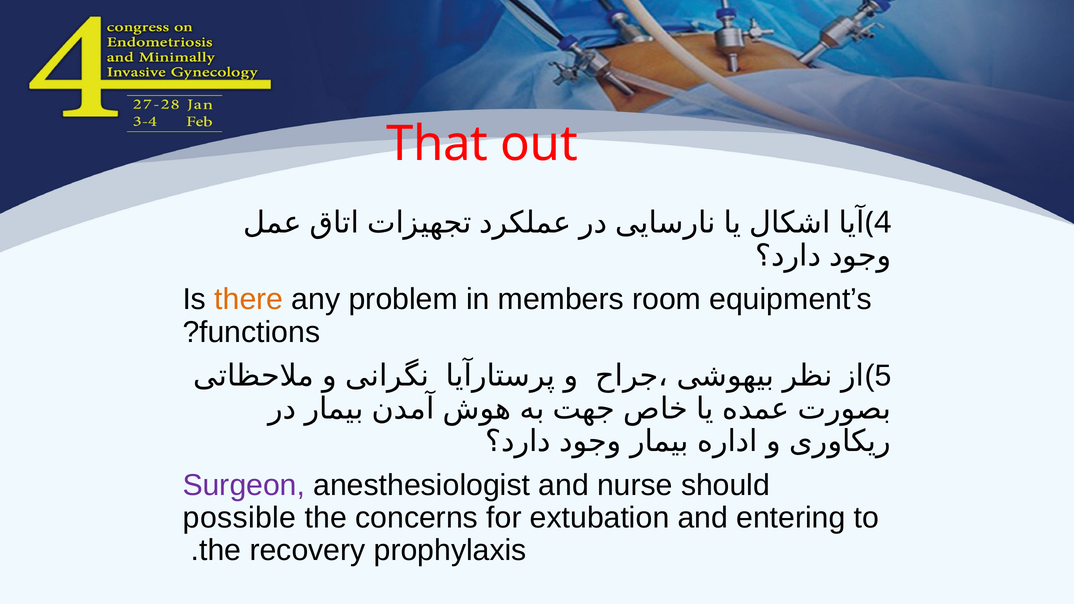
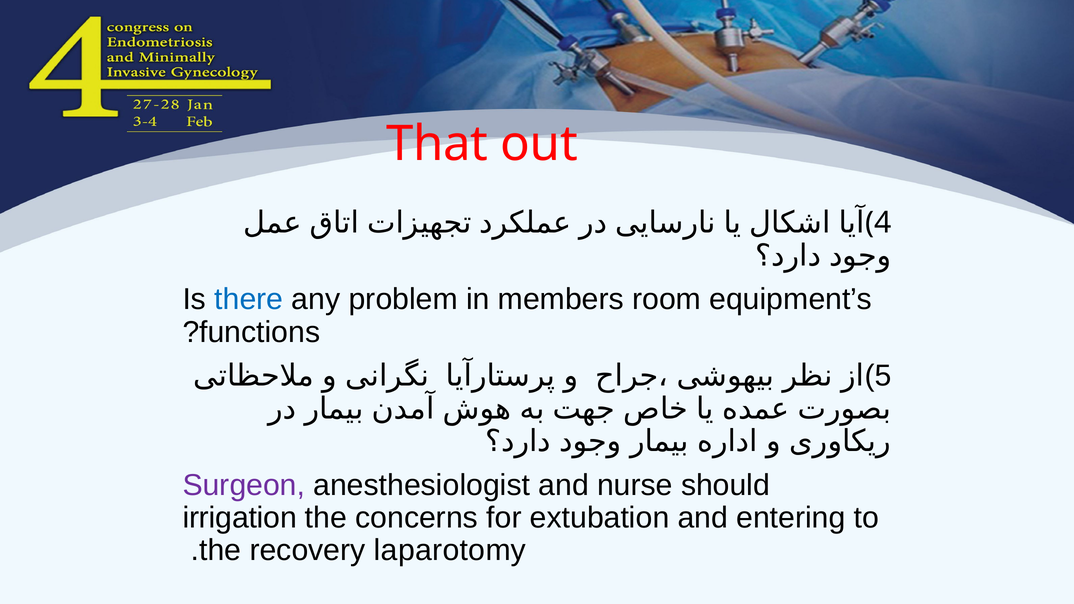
there colour: orange -> blue (249, 300)
possible: possible -> irrigation (240, 518)
prophylaxis: prophylaxis -> laparotomy (450, 551)
